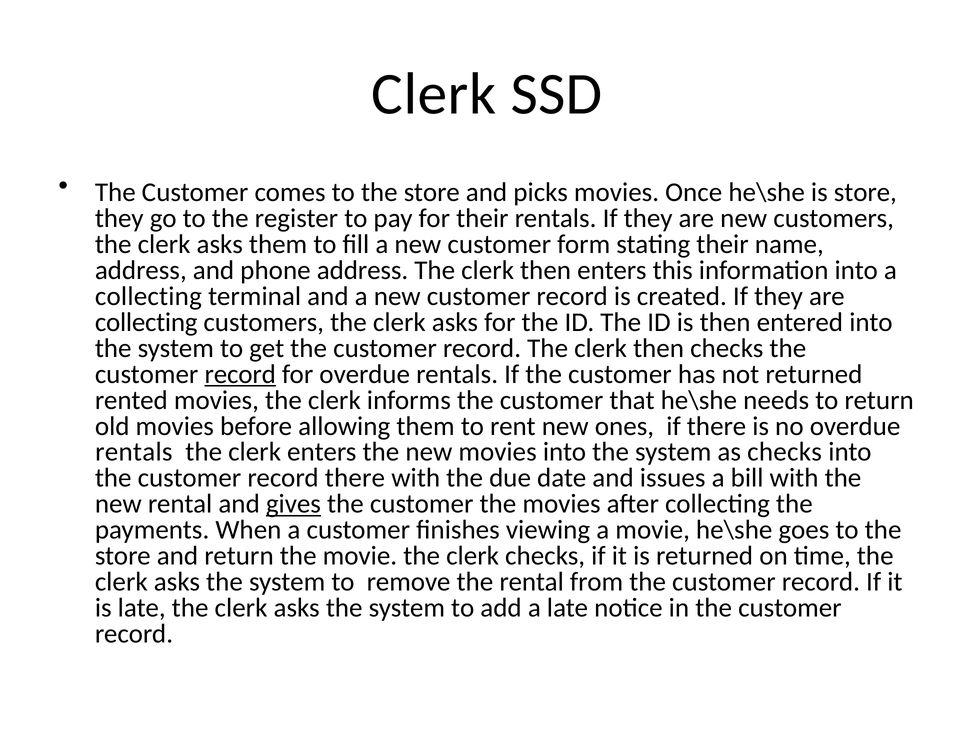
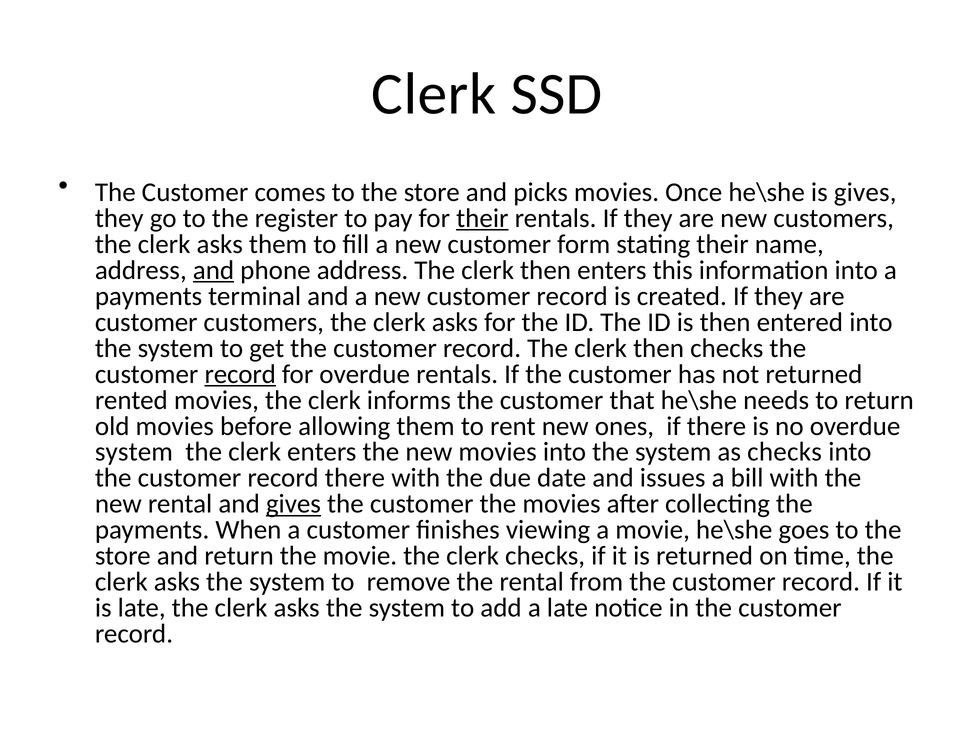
is store: store -> gives (865, 192)
their underline: none -> present (482, 218)
and underline: none -> present (213, 270)
collecting: collecting -> payments (149, 296)
collecting: collecting -> customer (146, 322)
rentals: rentals -> system (134, 452)
